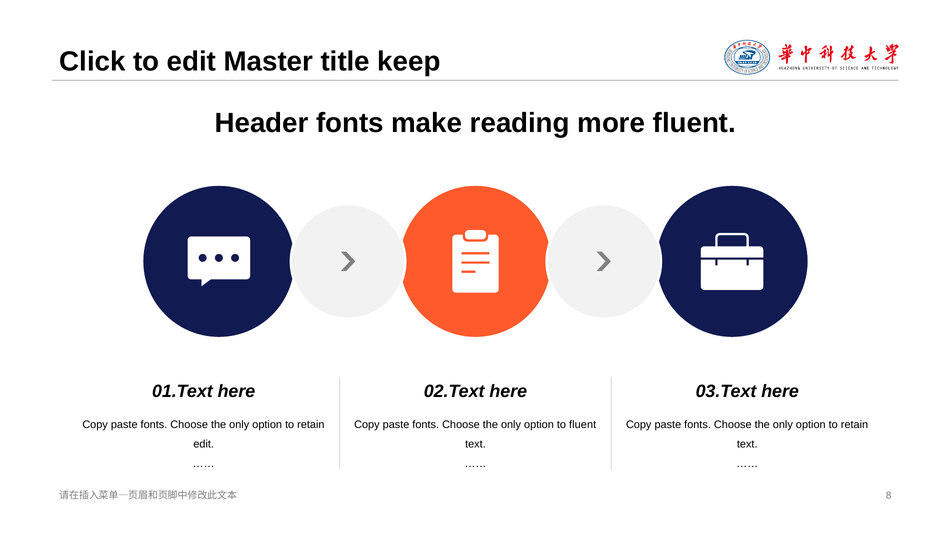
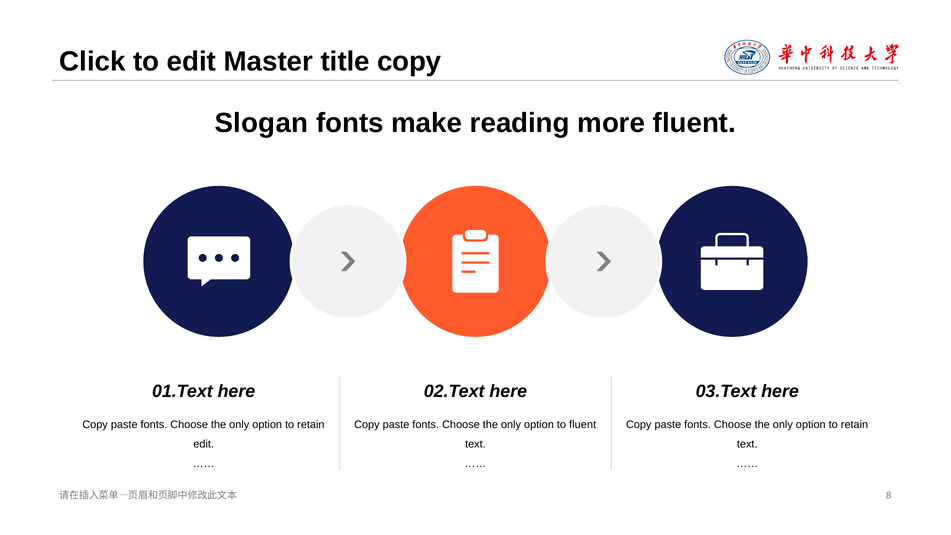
title keep: keep -> copy (409, 61)
Header: Header -> Slogan (261, 123)
